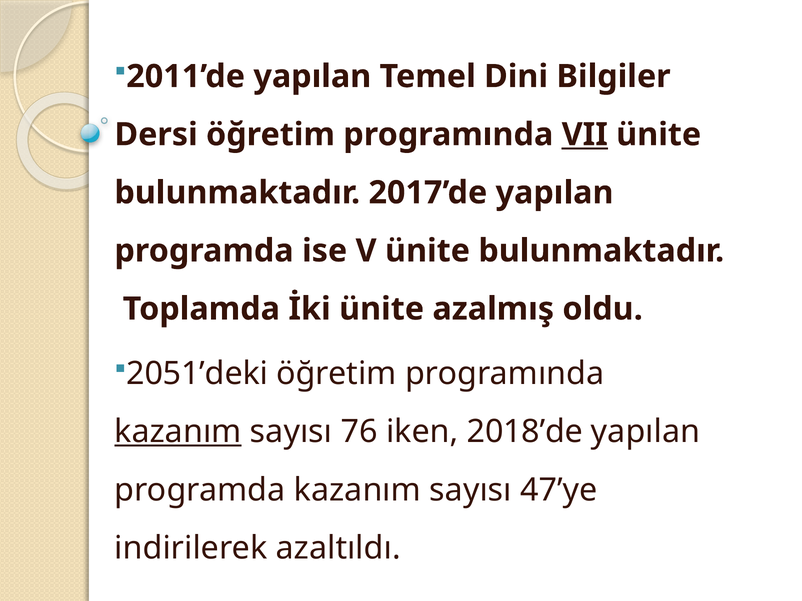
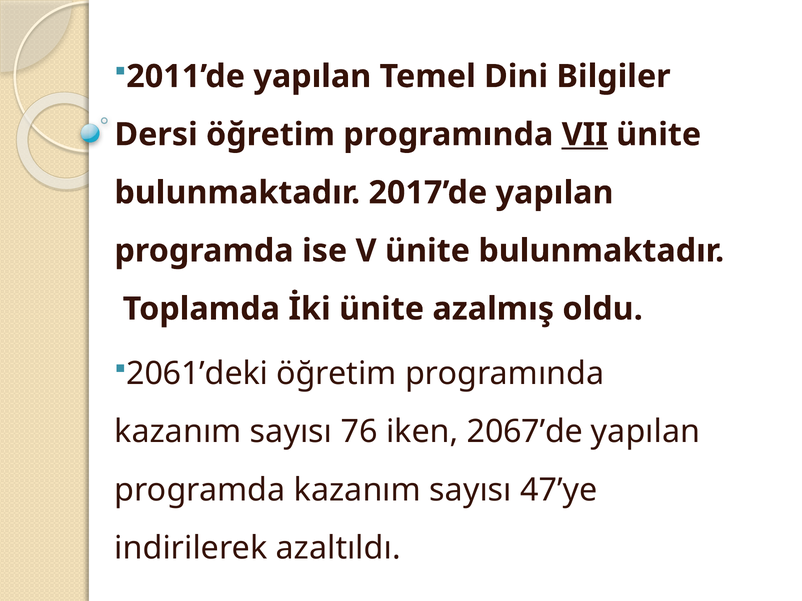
2051’deki: 2051’deki -> 2061’deki (197, 374)
kazanım underline: present -> none (178, 432)
2018’de: 2018’de -> 2067’de (525, 432)
